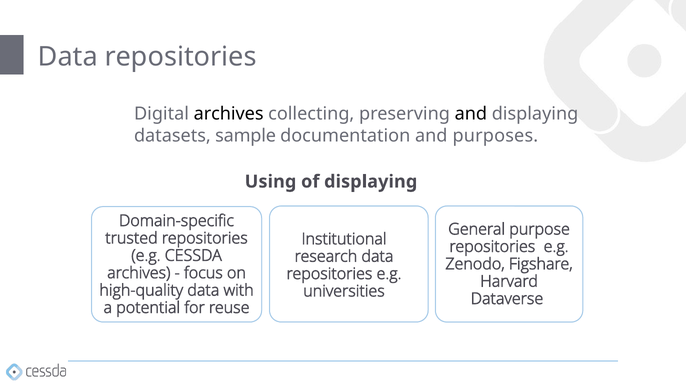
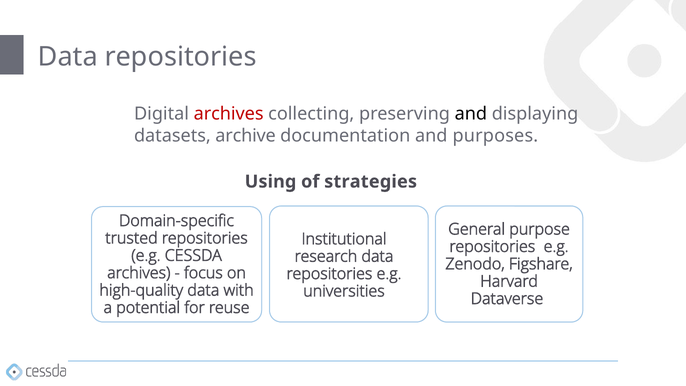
archives colour: black -> red (229, 114)
sample: sample -> archive (246, 136)
of displaying: displaying -> strategies (371, 182)
